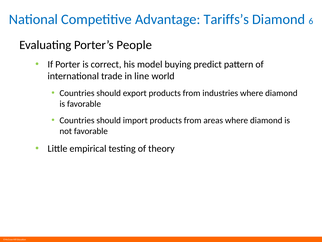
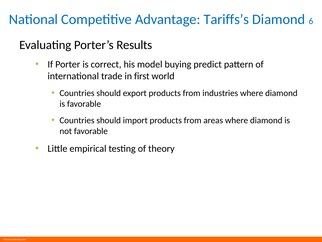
People: People -> Results (134, 45)
line: line -> first (142, 76)
